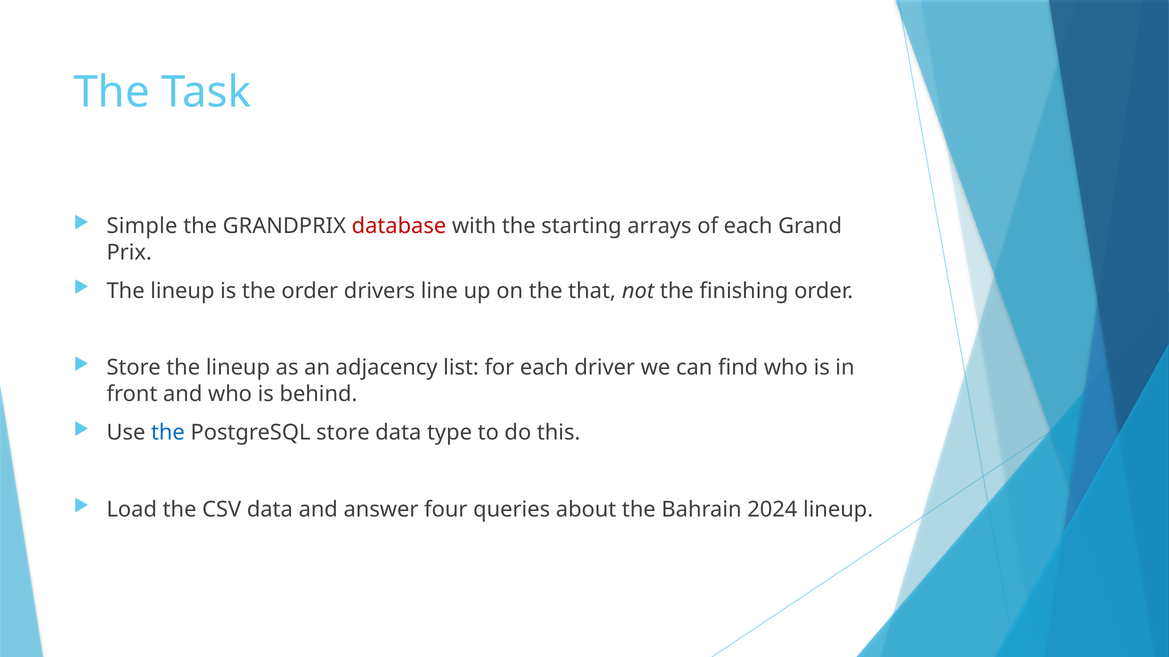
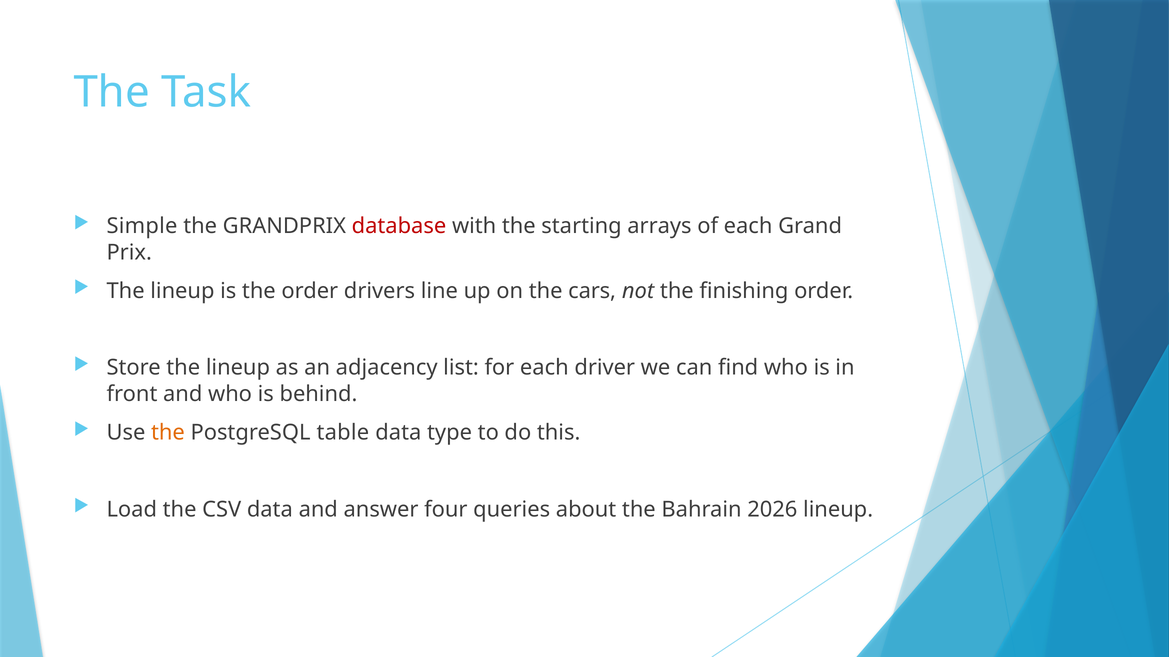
that: that -> cars (592, 291)
the colour: blue -> orange (168, 433)
PostgreSQL store: store -> table (343, 433)
2024: 2024 -> 2026 (772, 510)
